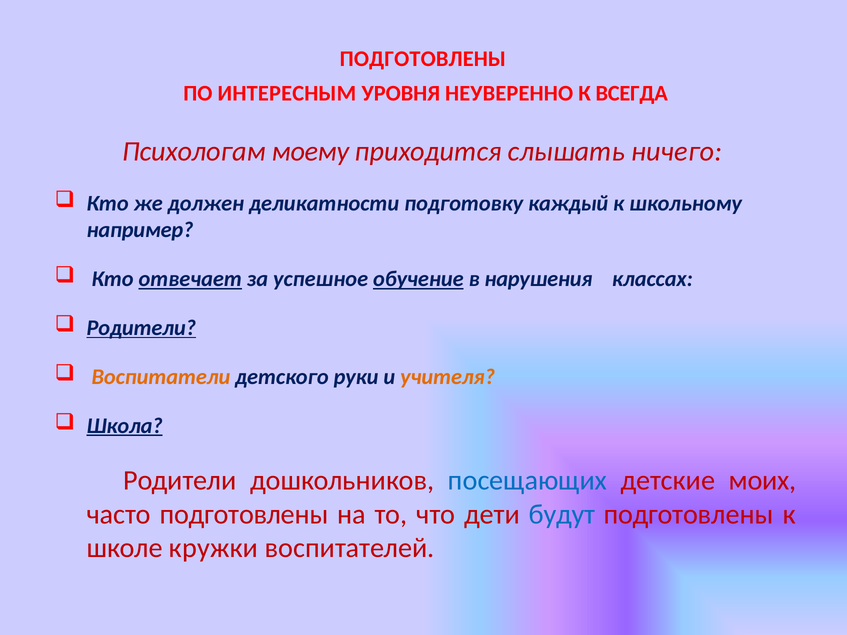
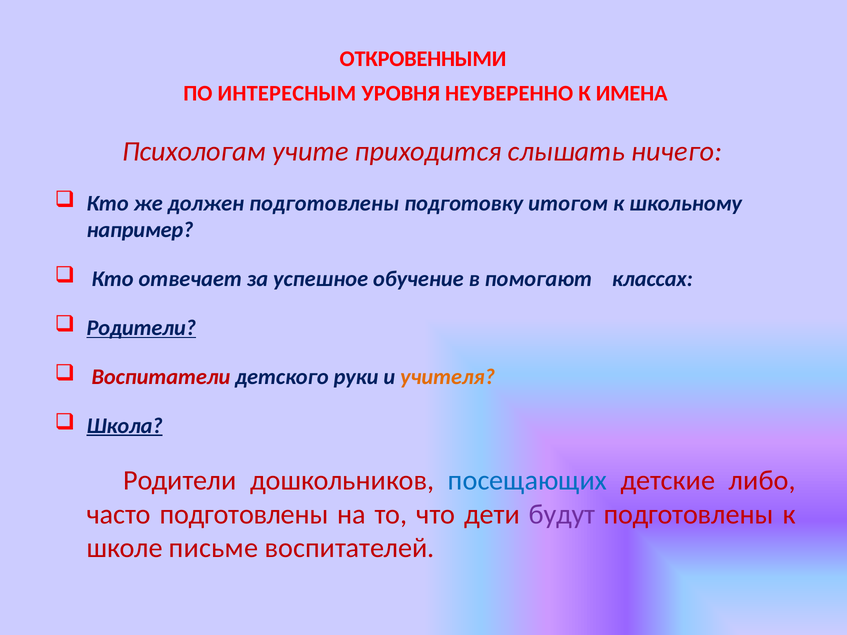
ПОДГОТОВЛЕНЫ: ПОДГОТОВЛЕНЫ -> ОТКРОВЕННЫМИ (423, 59)
ВСЕГДА: ВСЕГДА -> ИМЕНА (632, 93)
моему: моему -> учите (310, 151)
должен деликатности: деликатности -> подготовлены (324, 203)
каждый: каждый -> итогом (568, 203)
отвечает underline: present -> none (190, 279)
обучение underline: present -> none (418, 279)
нарушения: нарушения -> помогают (538, 279)
Воспитатели colour: orange -> red (161, 377)
моих: моих -> либо (762, 481)
будут colour: blue -> purple (562, 514)
кружки: кружки -> письме (214, 548)
